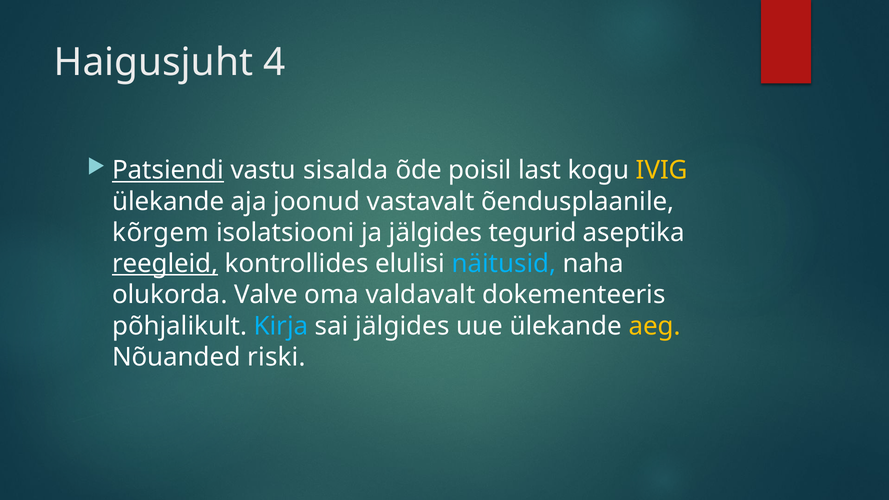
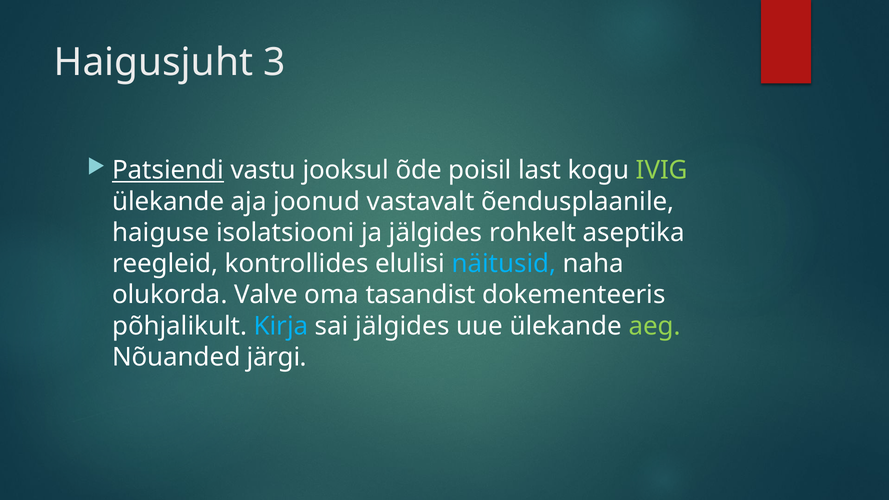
4: 4 -> 3 (274, 62)
sisalda: sisalda -> jooksul (346, 170)
IVIG colour: yellow -> light green (662, 170)
kõrgem: kõrgem -> haiguse (161, 233)
tegurid: tegurid -> rohkelt (533, 233)
reegleid underline: present -> none (165, 264)
valdavalt: valdavalt -> tasandist (421, 295)
aeg colour: yellow -> light green (655, 326)
riski: riski -> järgi (277, 357)
